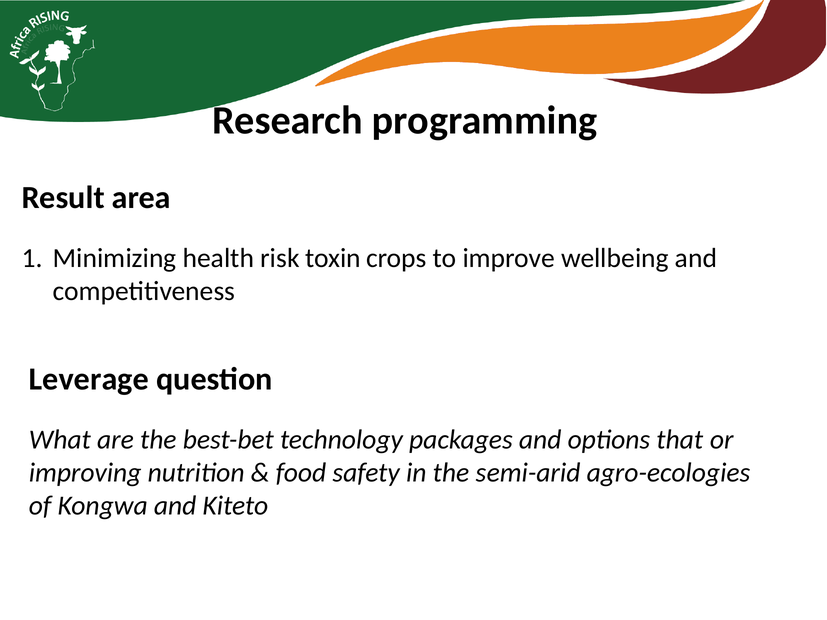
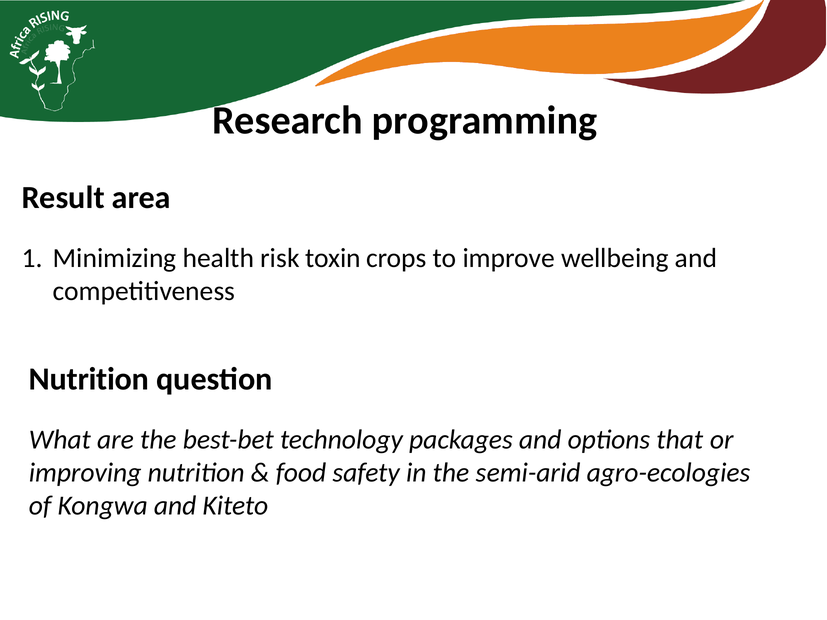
Leverage: Leverage -> Nutrition (89, 379)
